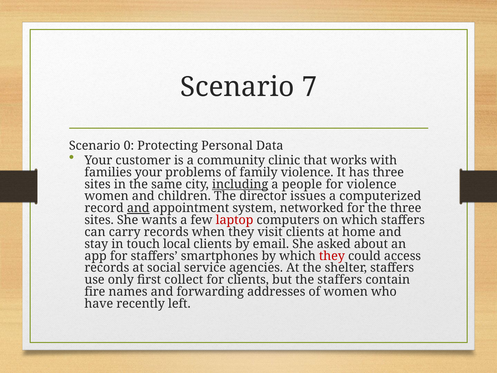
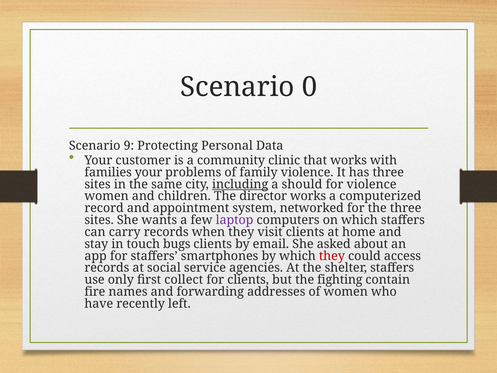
7: 7 -> 0 (309, 87)
0: 0 -> 9 (129, 146)
people: people -> should (302, 184)
director issues: issues -> works (308, 196)
and underline: present -> none (138, 208)
laptop colour: red -> purple (235, 220)
local: local -> bugs (177, 244)
the staffers: staffers -> fighting (340, 280)
